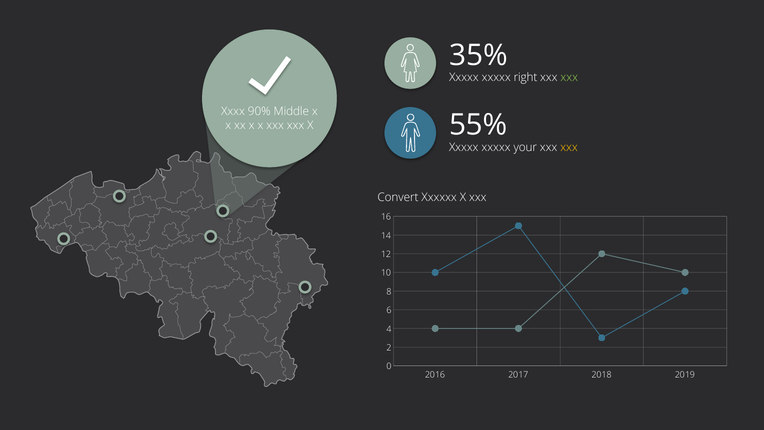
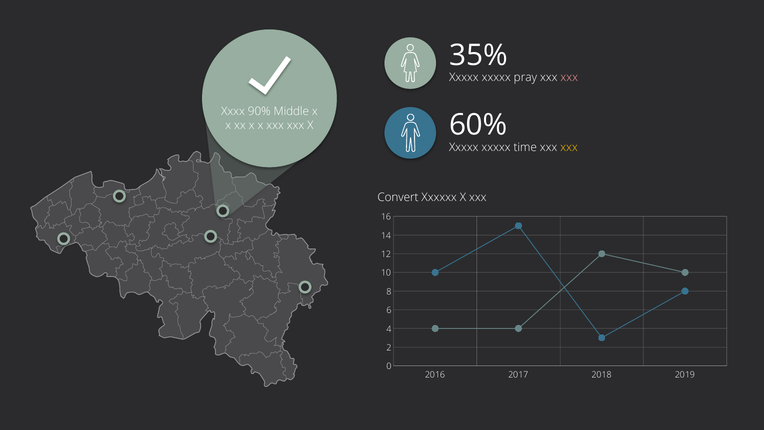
right: right -> pray (525, 78)
xxx colour: light green -> pink (569, 78)
55%: 55% -> 60% (478, 125)
your: your -> time (525, 147)
